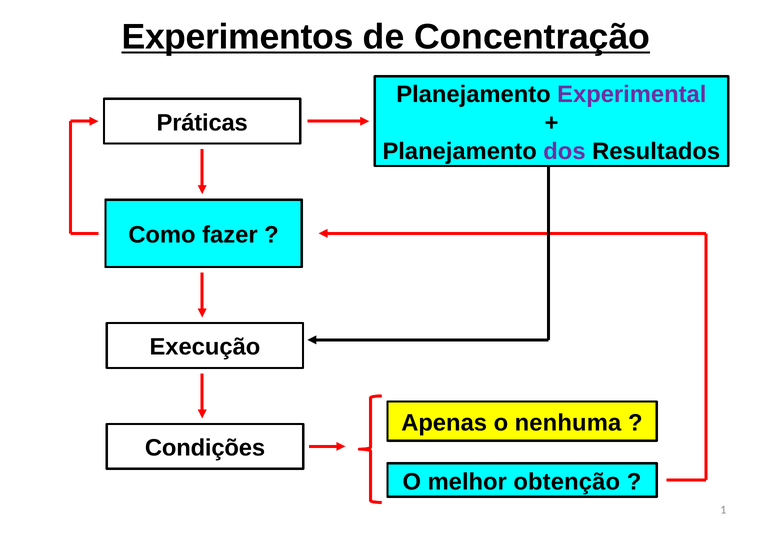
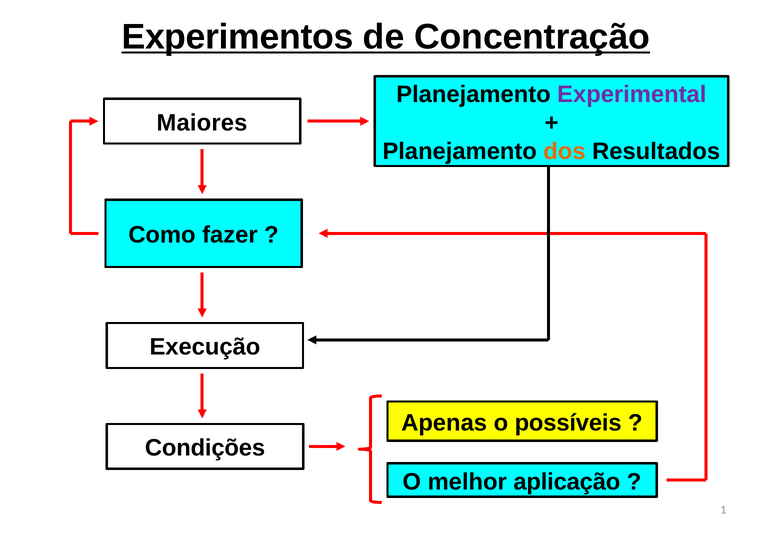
Práticas: Práticas -> Maiores (202, 123)
dos colour: purple -> orange (564, 151)
nenhuma: nenhuma -> possíveis (568, 423)
obtenção: obtenção -> aplicação (567, 482)
